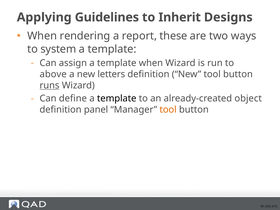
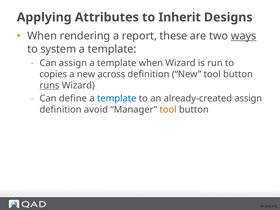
Guidelines: Guidelines -> Attributes (107, 17)
ways underline: none -> present (244, 36)
above: above -> copies (53, 74)
letters: letters -> across (111, 74)
template colour: black -> blue (117, 98)
already-created object: object -> assign (248, 98)
panel: panel -> avoid (96, 110)
